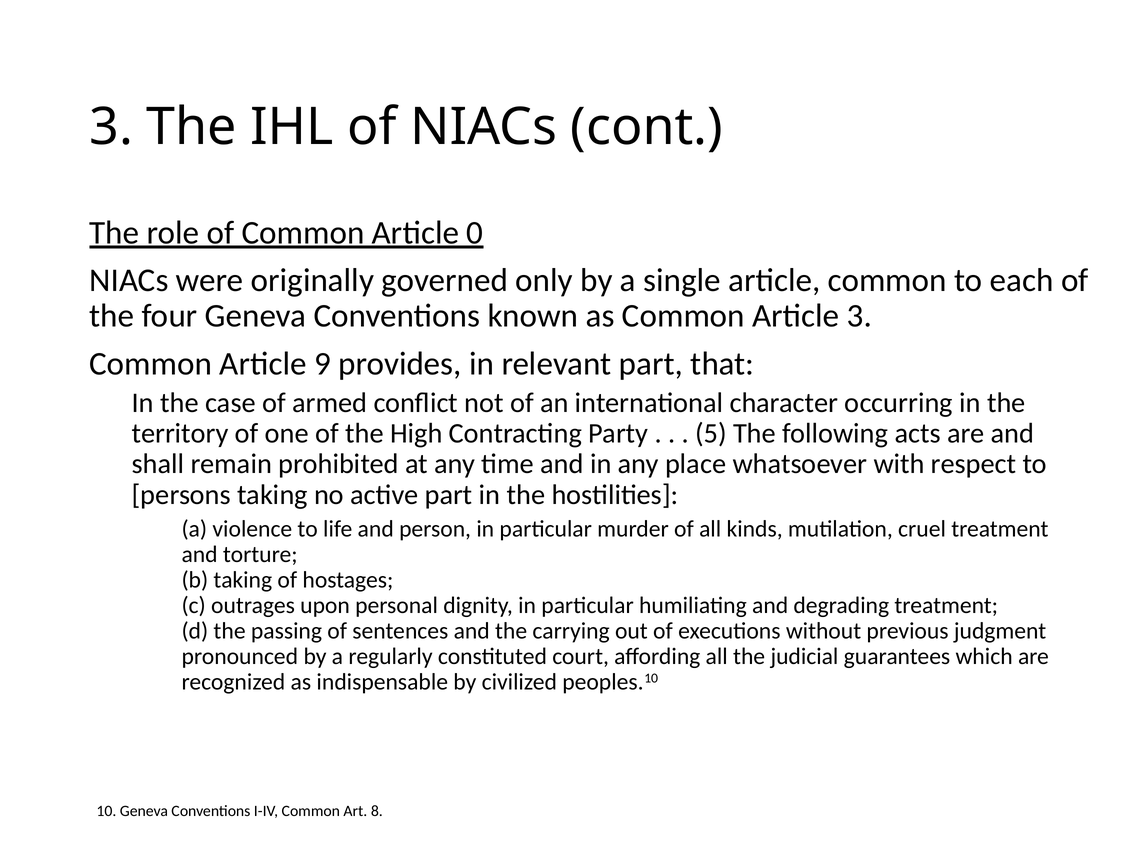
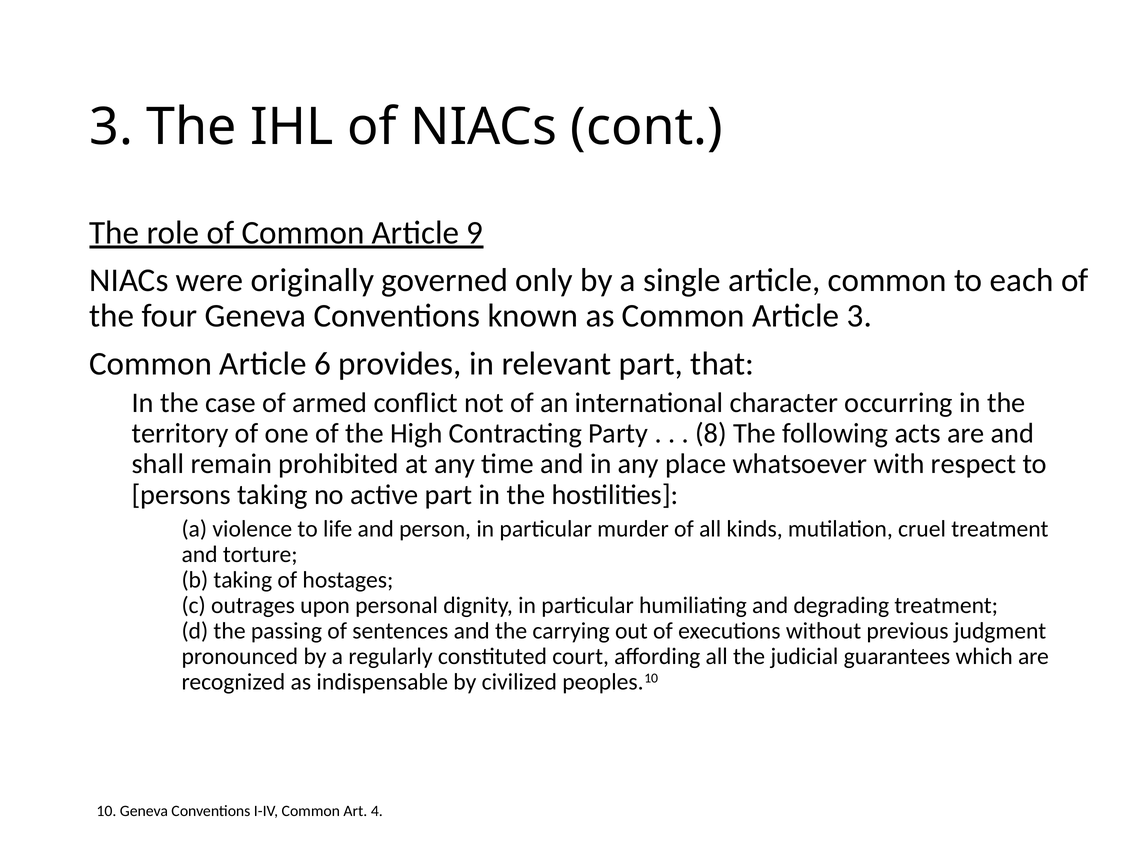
0: 0 -> 9 (475, 233)
9: 9 -> 6 (322, 364)
5: 5 -> 8 (711, 434)
8: 8 -> 4 (377, 811)
